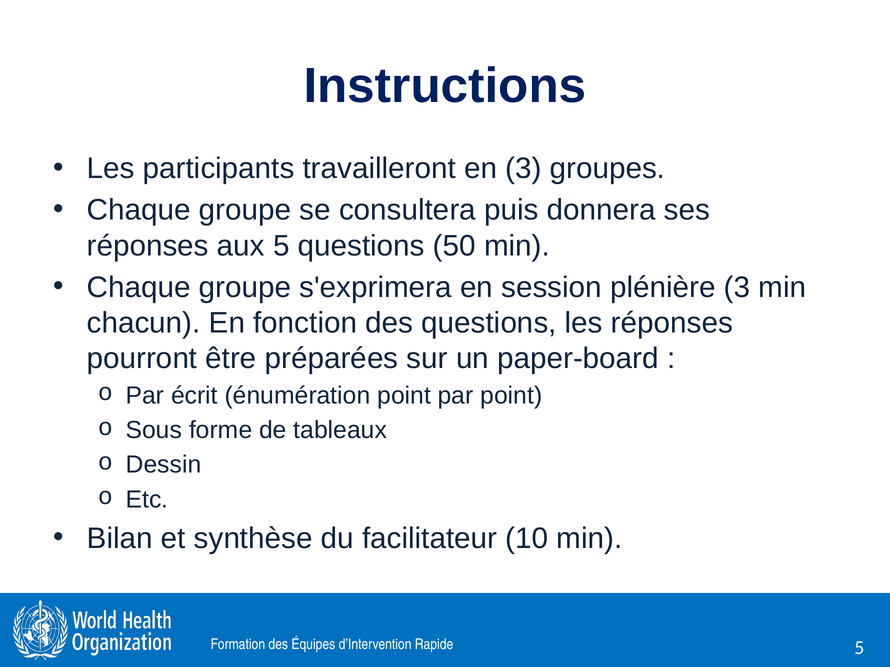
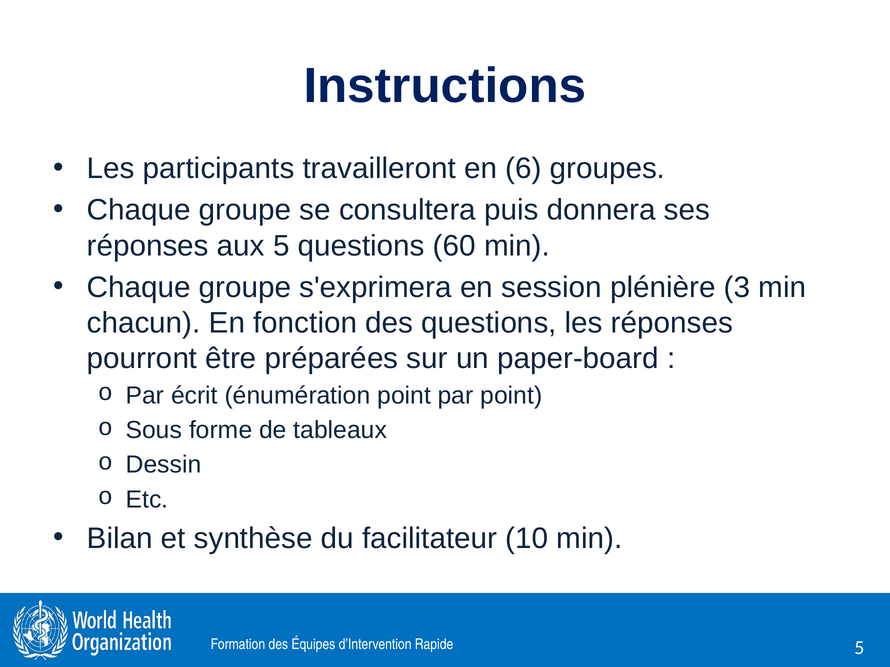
en 3: 3 -> 6 (523, 169)
50: 50 -> 60 (454, 246)
